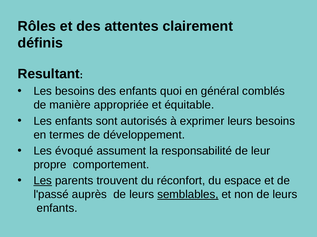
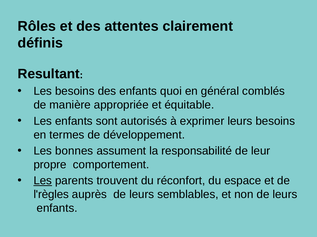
évoqué: évoqué -> bonnes (74, 151)
l'passé: l'passé -> l'règles (51, 195)
semblables underline: present -> none (188, 195)
